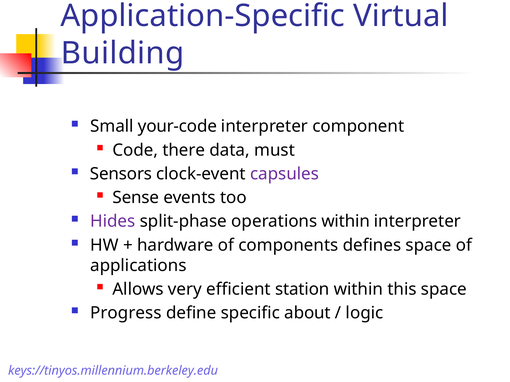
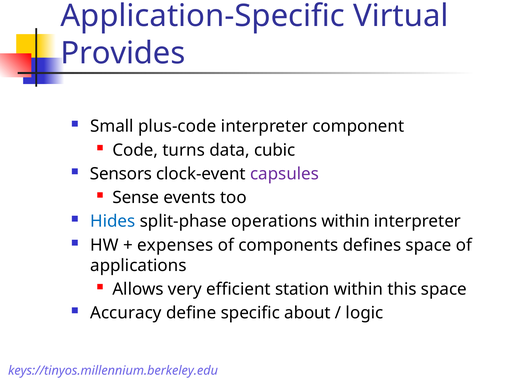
Building: Building -> Provides (123, 53)
your-code: your-code -> plus-code (177, 126)
there: there -> turns (184, 150)
must: must -> cubic (275, 150)
Hides colour: purple -> blue (113, 222)
hardware: hardware -> expenses (175, 245)
Progress: Progress -> Accuracy (126, 313)
